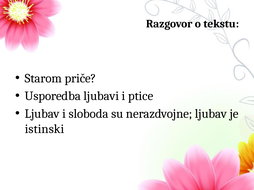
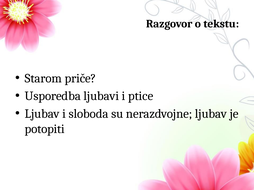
istinski: istinski -> potopiti (45, 129)
